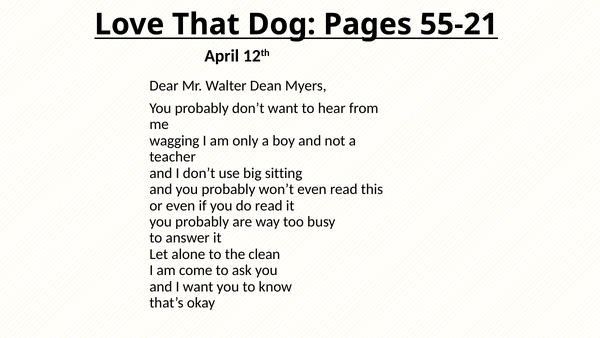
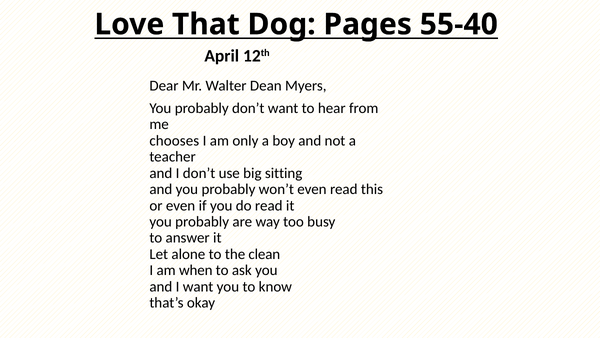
55-21: 55-21 -> 55-40 (459, 24)
wagging: wagging -> chooses (174, 140)
come: come -> when (196, 270)
